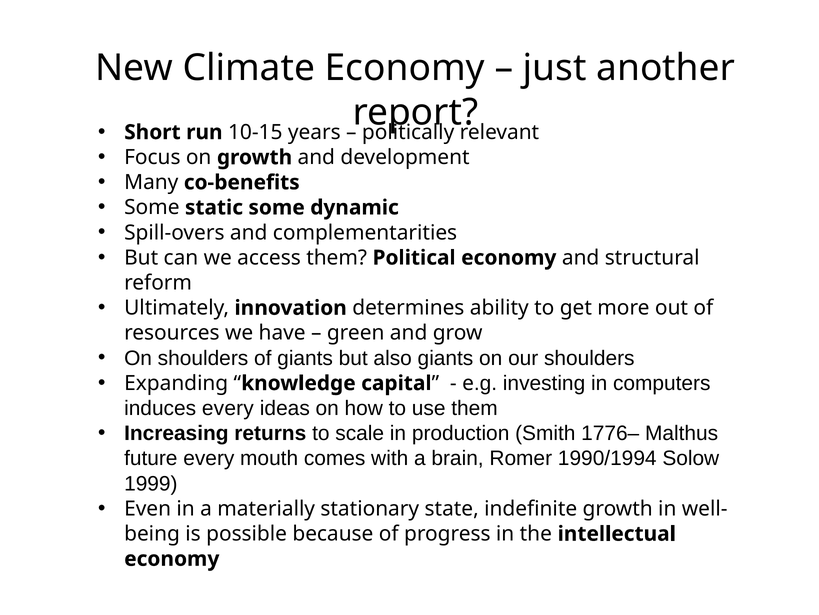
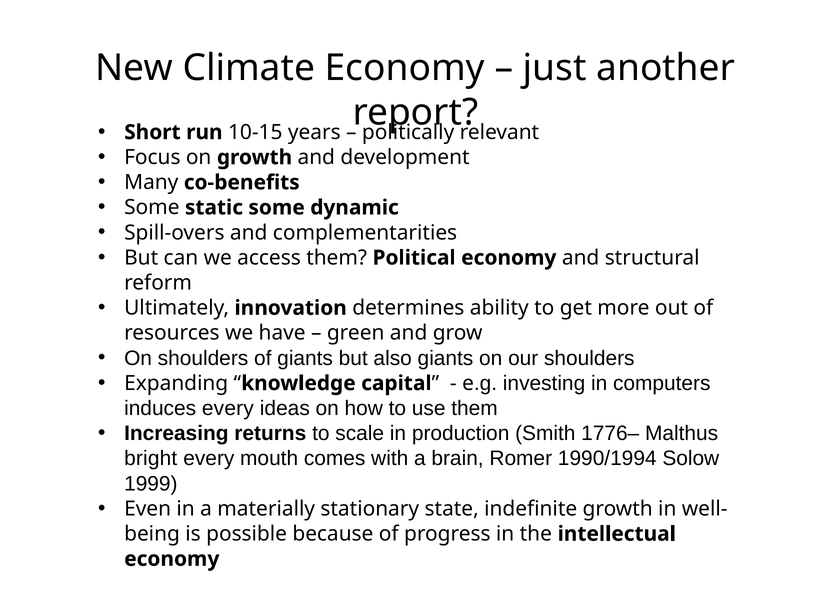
future: future -> bright (151, 458)
